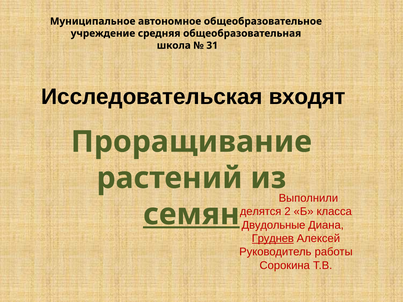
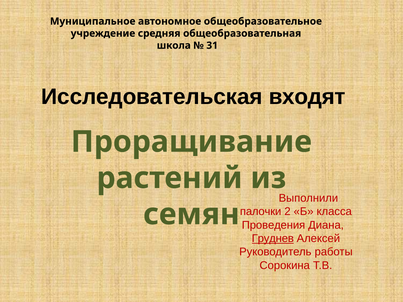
делятся: делятся -> палочки (261, 212)
семян underline: present -> none (191, 214)
Двудольные: Двудольные -> Проведения (273, 225)
